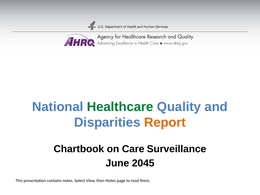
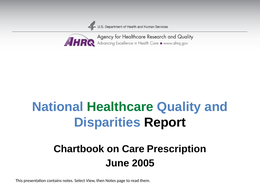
Report colour: orange -> black (165, 122)
Surveillance: Surveillance -> Prescription (177, 149)
2045: 2045 -> 2005 (143, 163)
